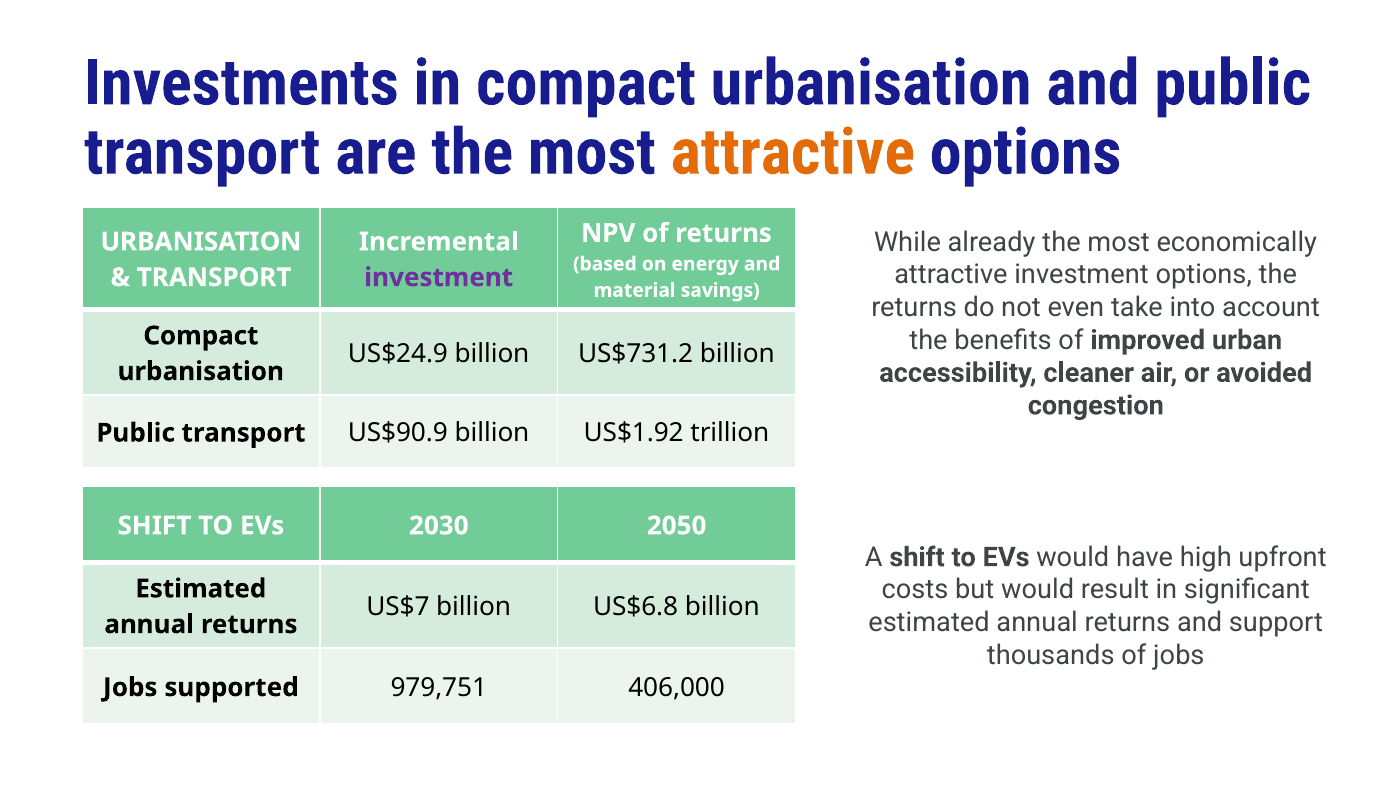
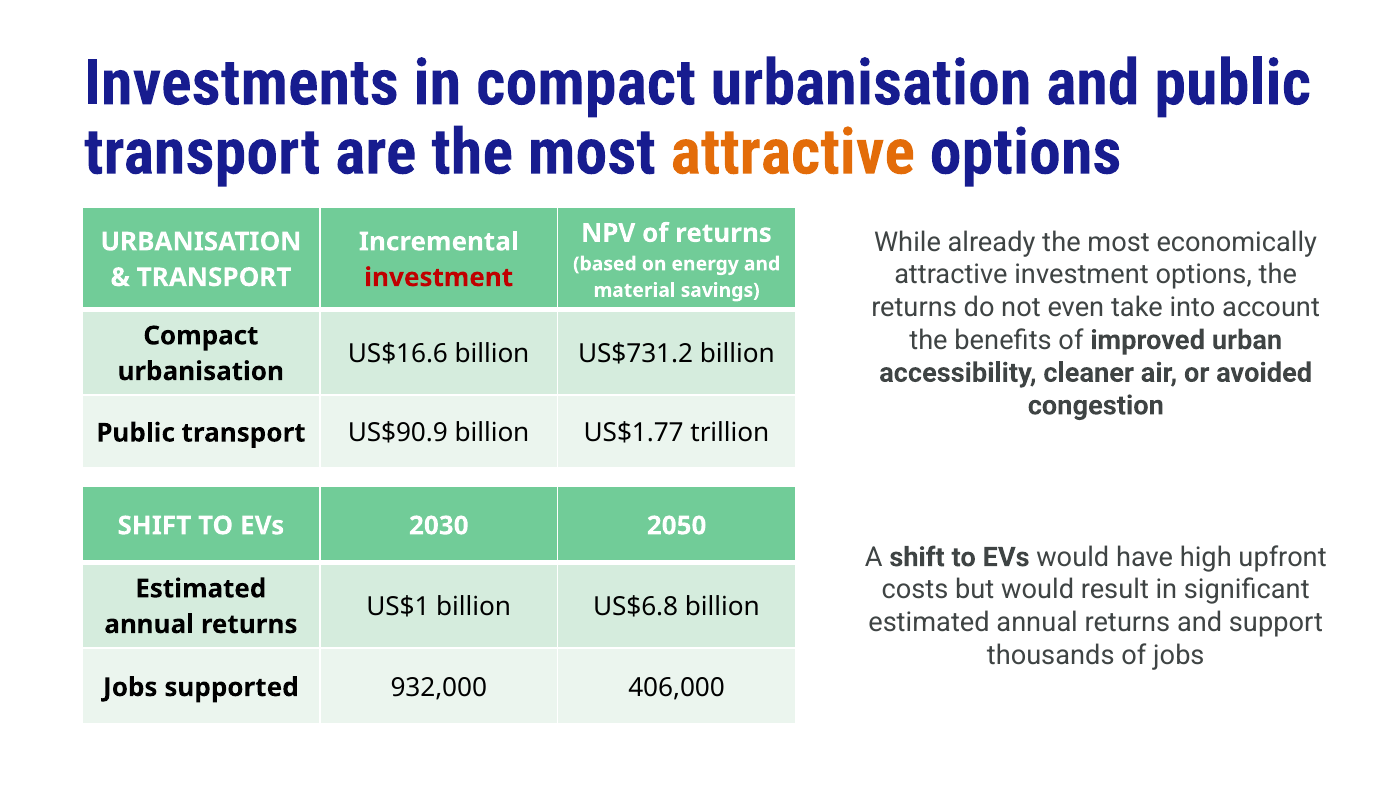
investment colour: purple -> red (439, 277)
US$24.9: US$24.9 -> US$16.6 (398, 353)
US$1.92: US$1.92 -> US$1.77 (634, 433)
US$7: US$7 -> US$1 (398, 606)
979,751: 979,751 -> 932,000 (439, 687)
